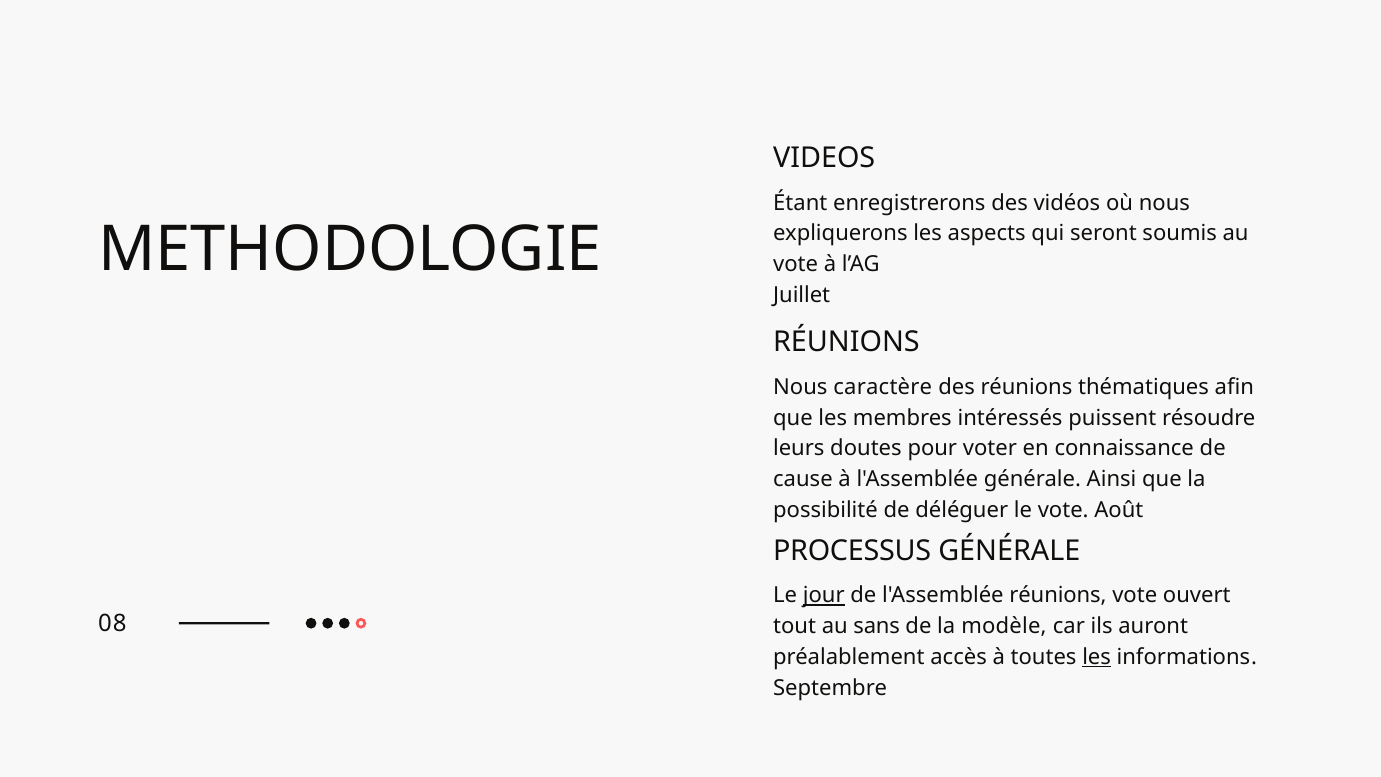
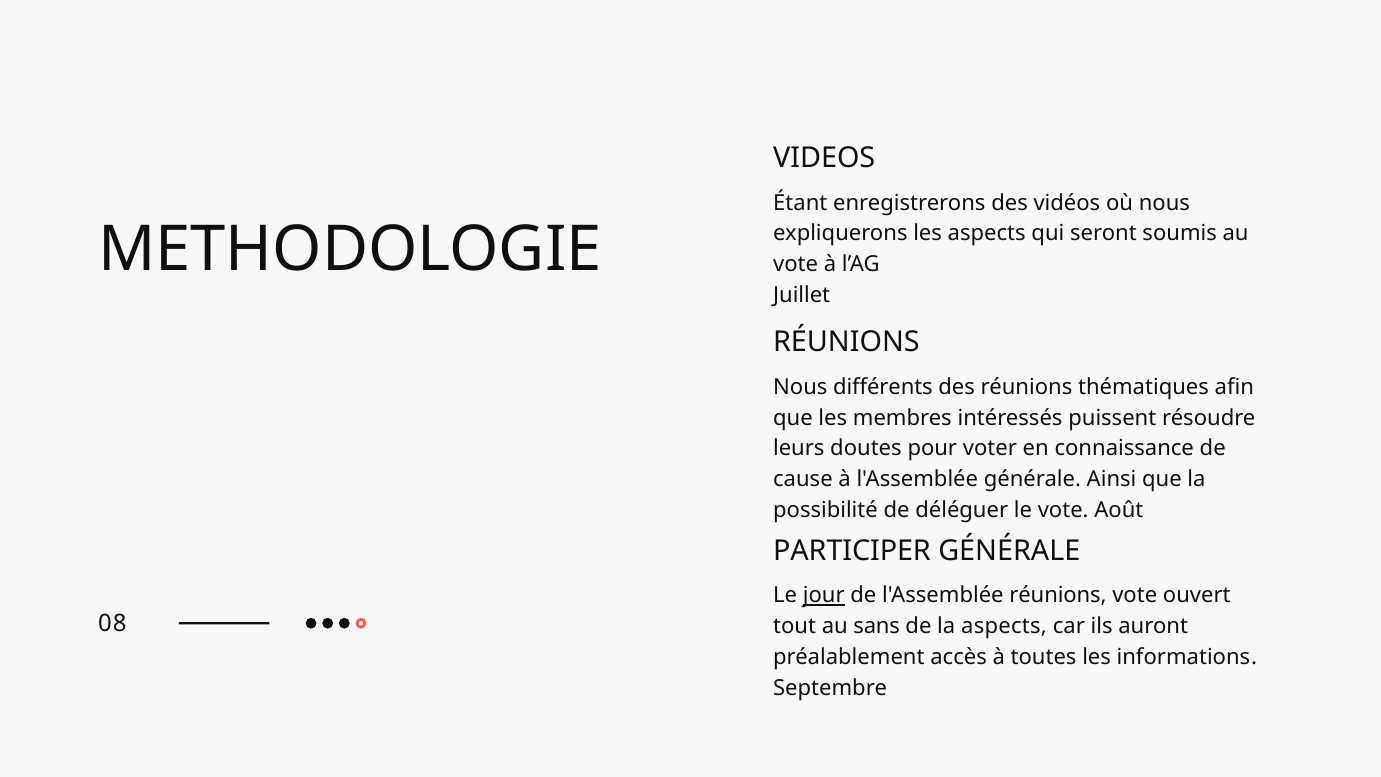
caractère: caractère -> différents (883, 387)
PROCESSUS: PROCESSUS -> PARTICIPER (852, 551)
la modèle: modèle -> aspects (1004, 626)
les underline: present -> none (1097, 657)
